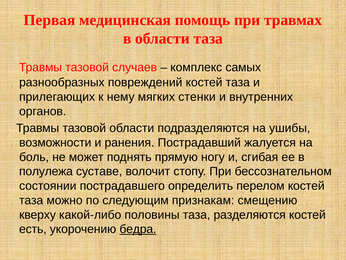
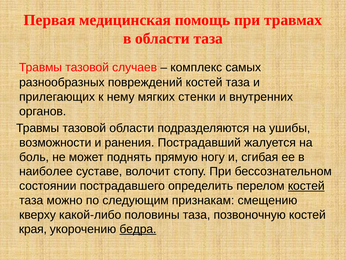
полулежа: полулежа -> наиболее (46, 171)
костей underline: none -> present (306, 186)
разделяются: разделяются -> позвоночную (250, 214)
есть: есть -> края (33, 229)
